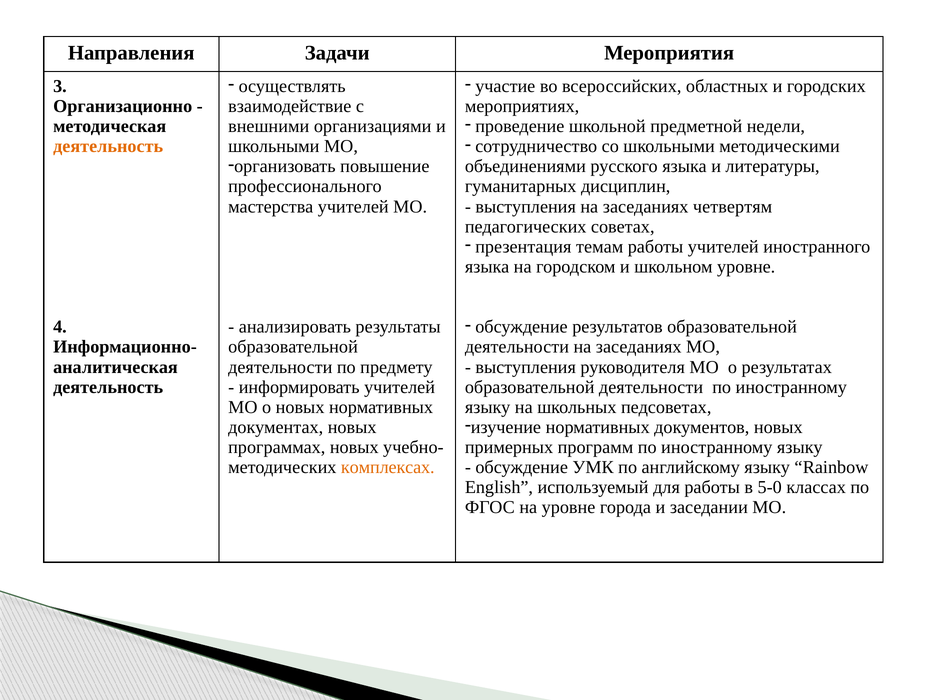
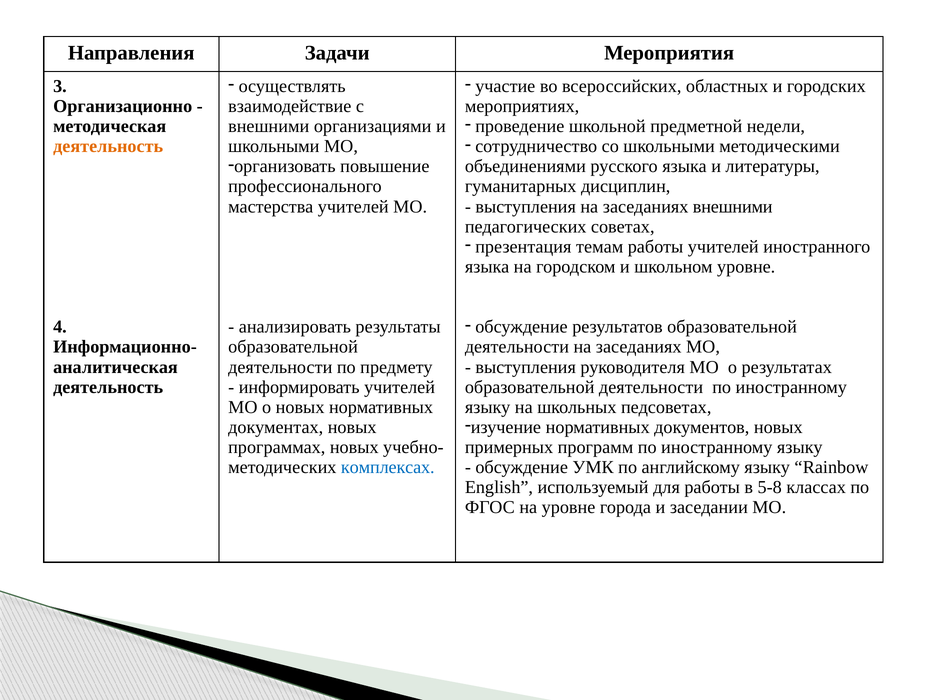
заседаниях четвертям: четвертям -> внешними (733, 207)
комплексах colour: orange -> blue (388, 468)
5-0: 5-0 -> 5-8 (770, 488)
